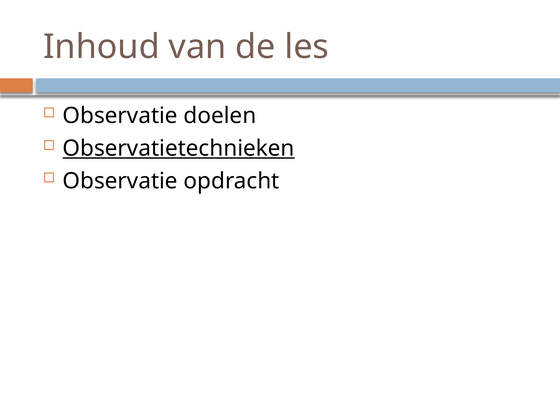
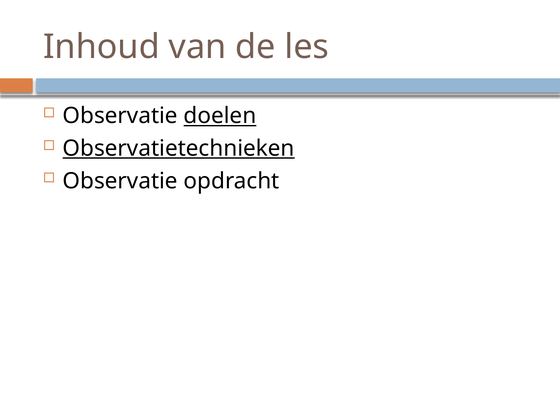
doelen underline: none -> present (220, 116)
